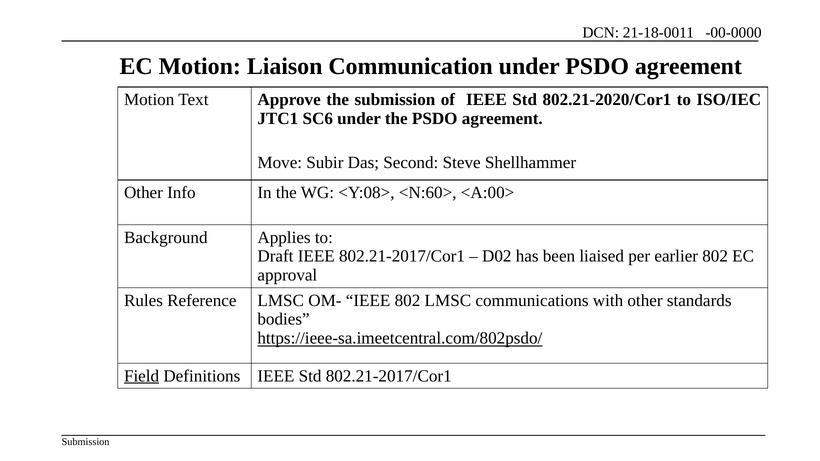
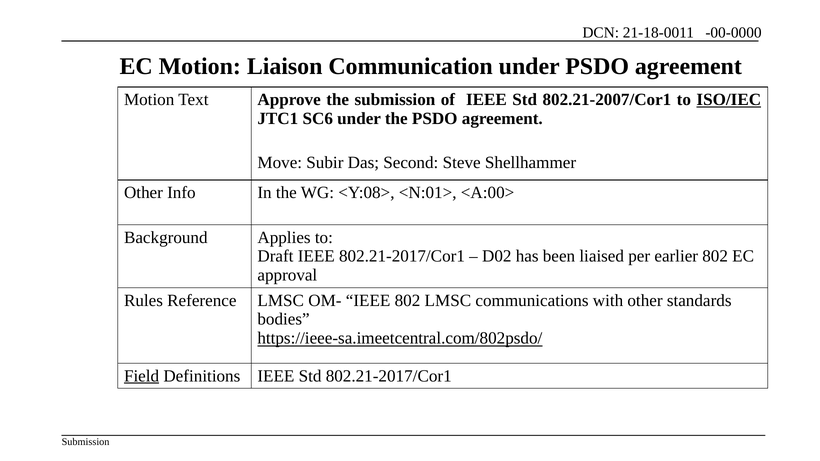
802.21-2020/Cor1: 802.21-2020/Cor1 -> 802.21-2007/Cor1 (607, 100)
ISO/IEC underline: none -> present (729, 100)
<N:60>: <N:60> -> <N:01> (428, 193)
